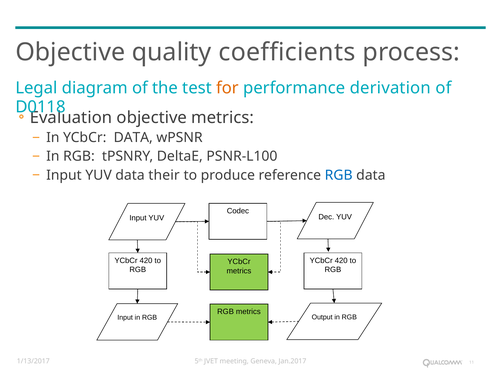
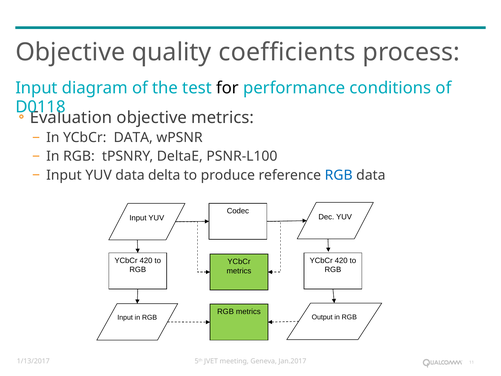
Legal: Legal -> Input (37, 88)
for colour: orange -> black (228, 88)
derivation: derivation -> conditions (390, 88)
their: their -> delta (164, 175)
